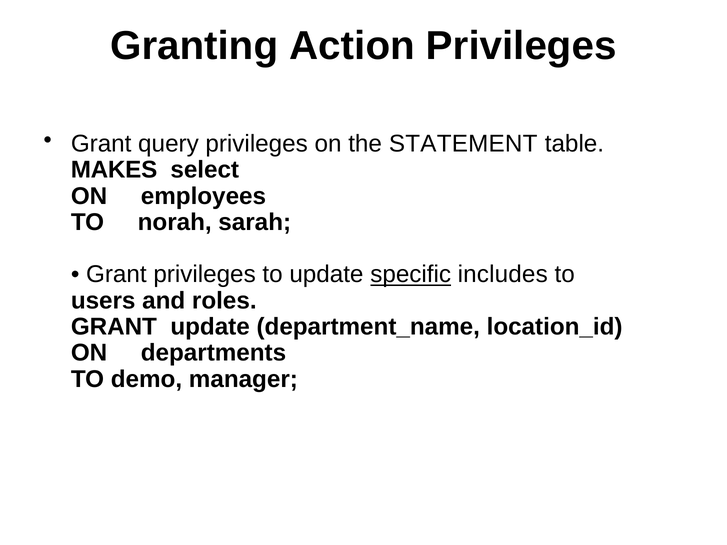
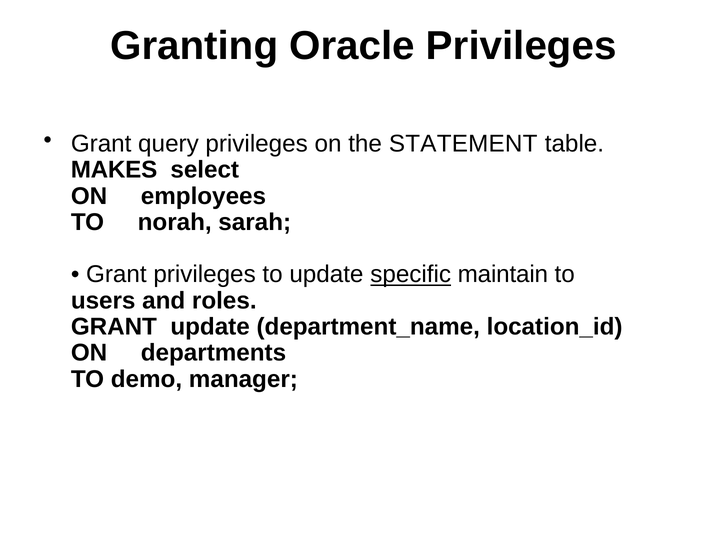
Action: Action -> Oracle (352, 46)
includes: includes -> maintain (503, 275)
